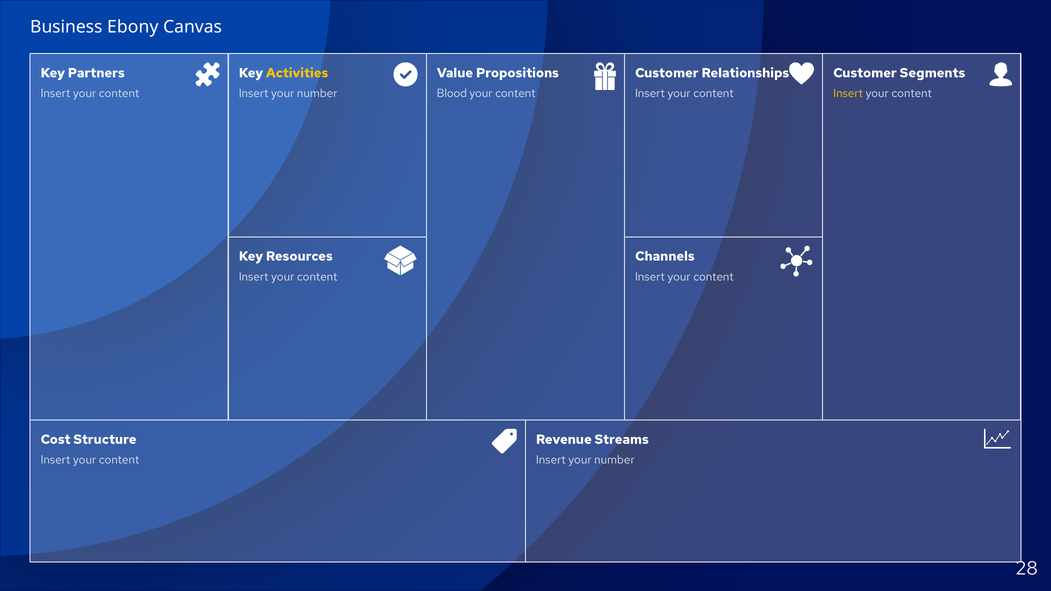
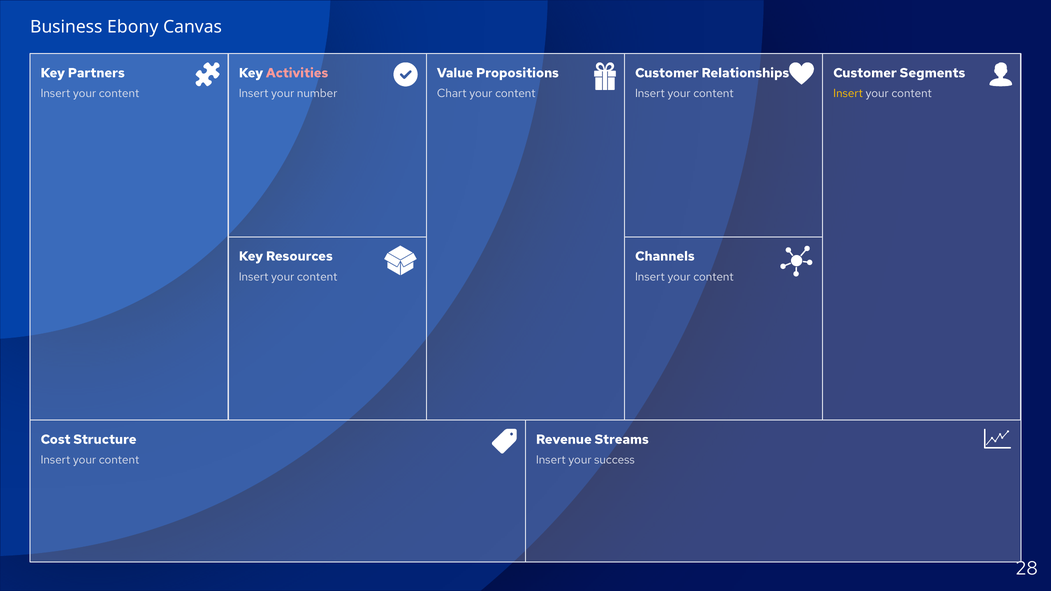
Activities colour: yellow -> pink (297, 73)
Blood: Blood -> Chart (452, 94)
number: number -> success (614, 460)
